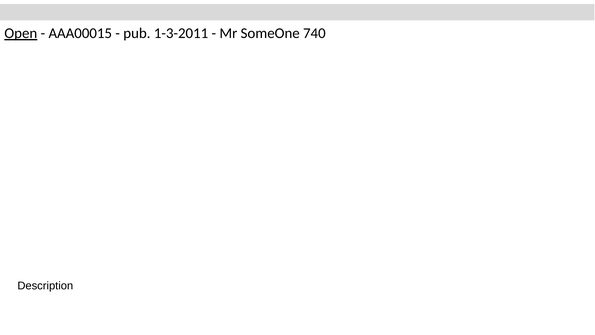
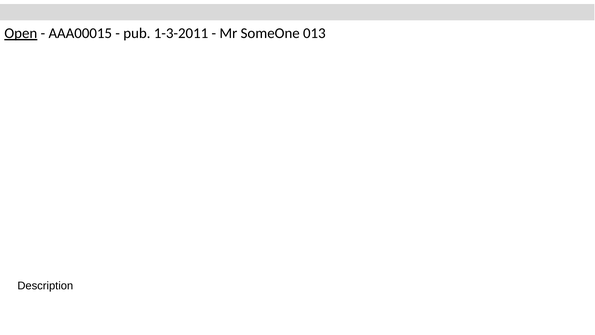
740: 740 -> 013 (314, 33)
